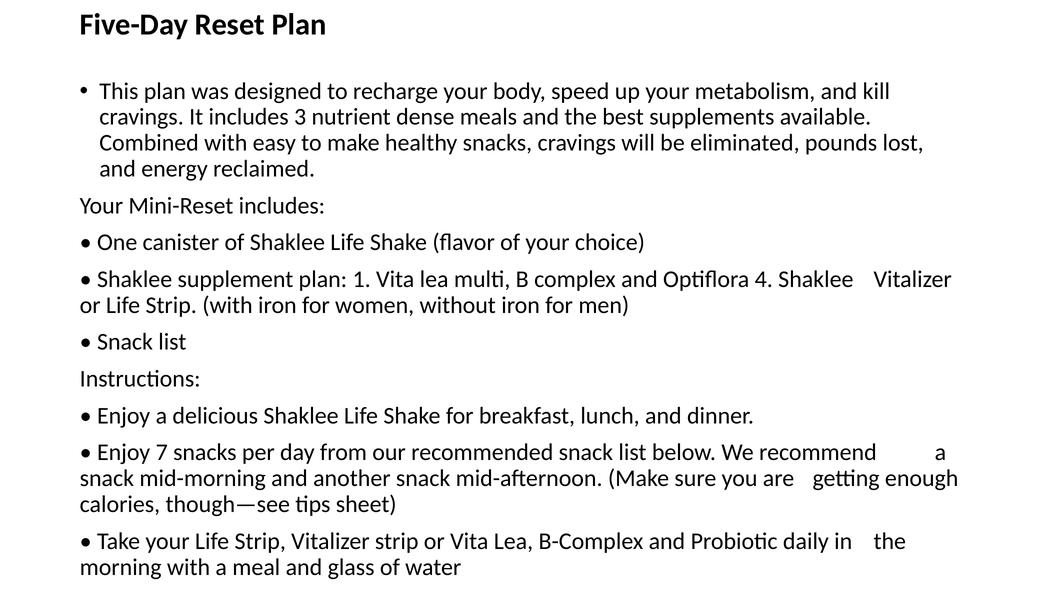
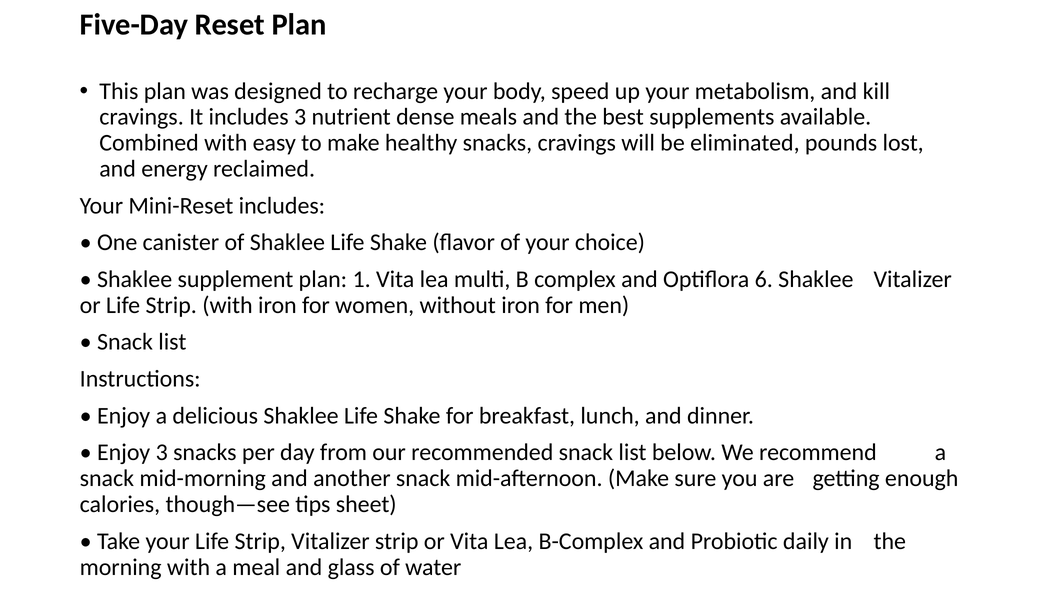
4: 4 -> 6 (764, 279)
Enjoy 7: 7 -> 3 (162, 452)
